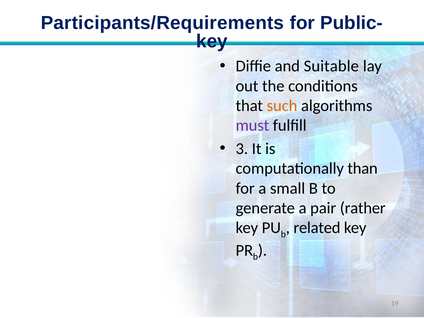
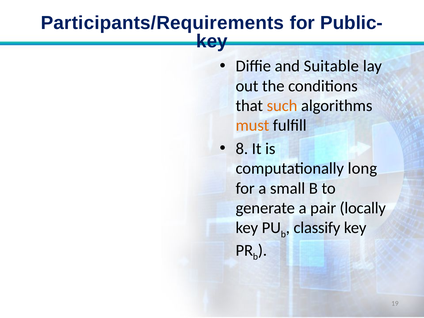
must colour: purple -> orange (252, 126)
3: 3 -> 8 (242, 149)
than: than -> long (362, 168)
rather: rather -> locally (363, 208)
related: related -> classify (317, 228)
